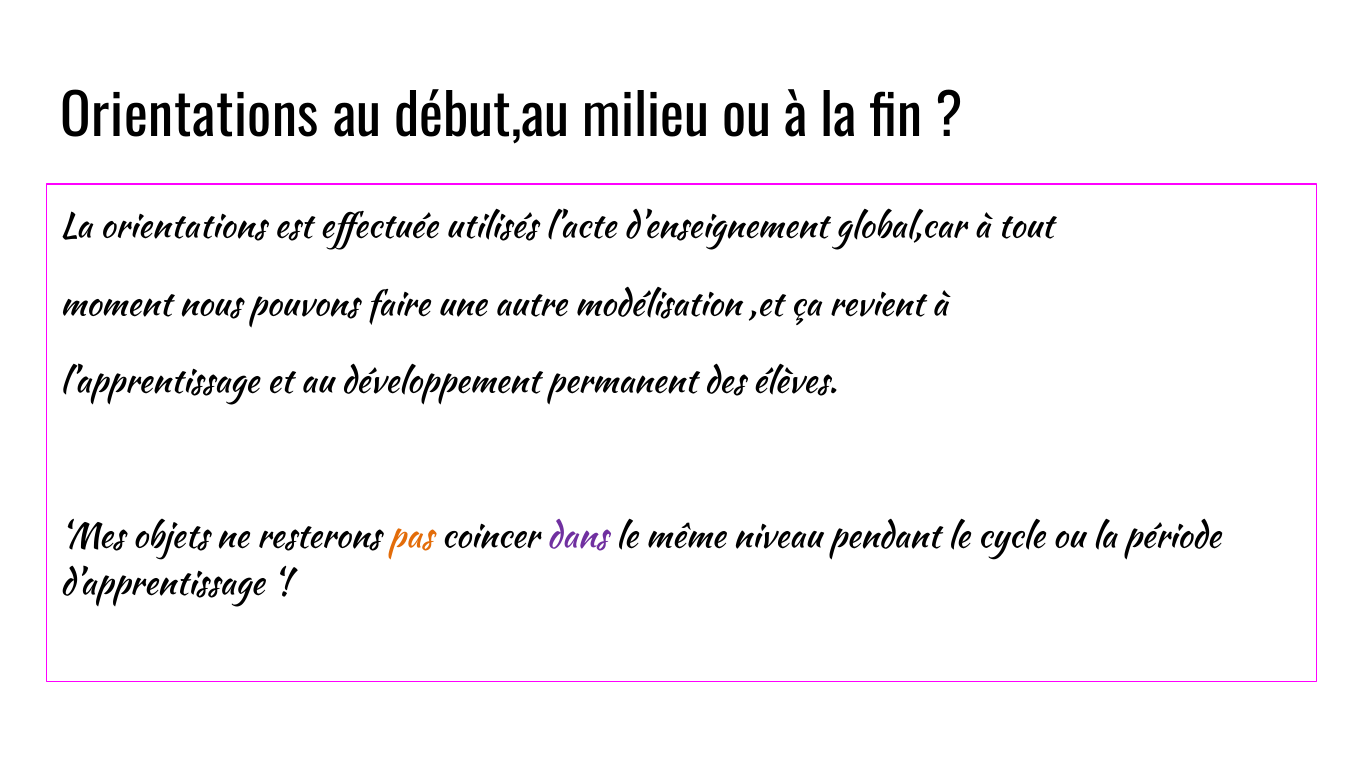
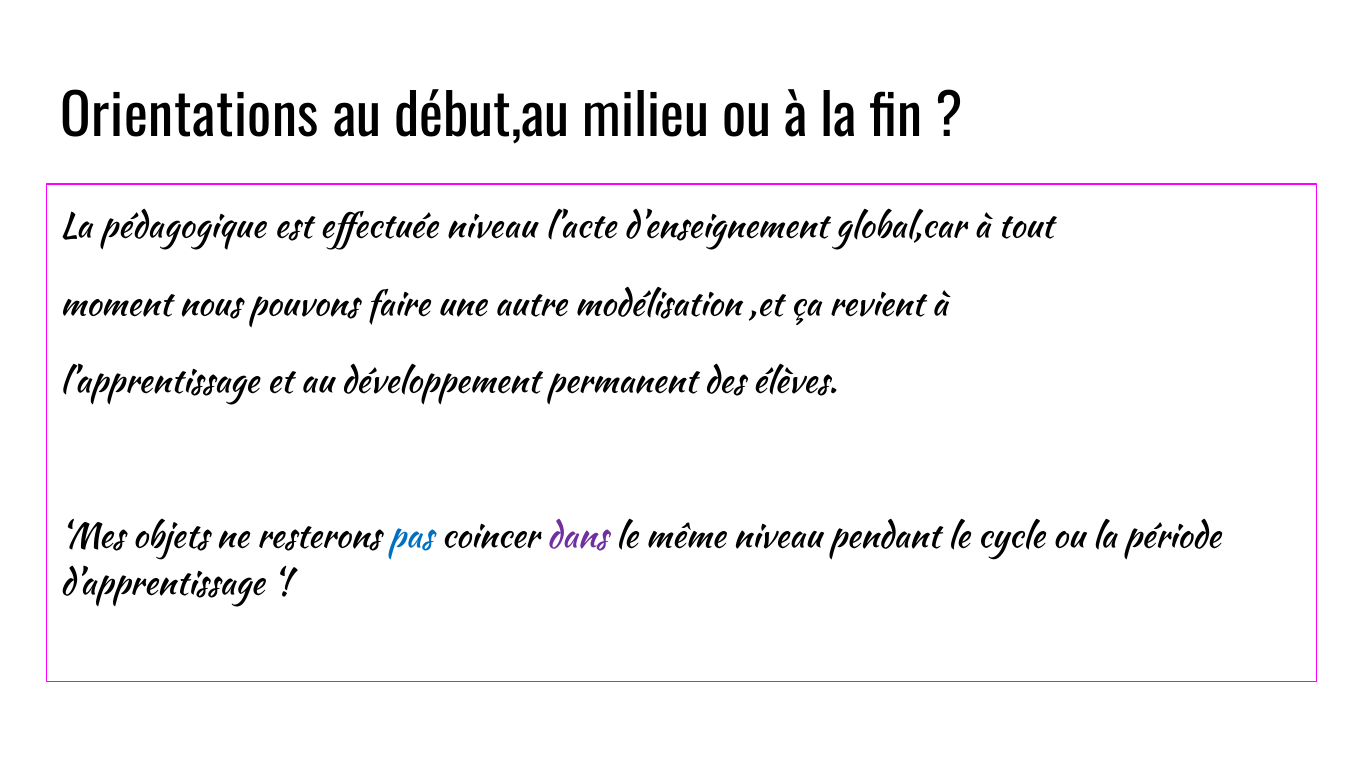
La orientations: orientations -> pédagogique (183, 227)
effectuée utilisés: utilisés -> niveau (491, 227)
pas colour: orange -> blue (411, 536)
